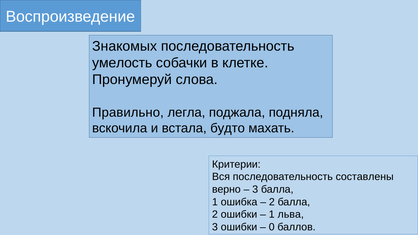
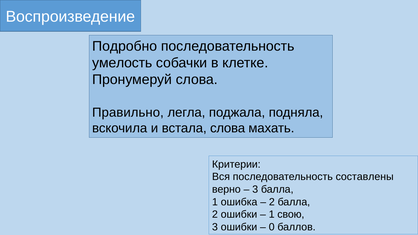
Знакомых: Знакомых -> Подробно (125, 46)
встала будто: будто -> слова (228, 128)
льва: льва -> свою (291, 215)
